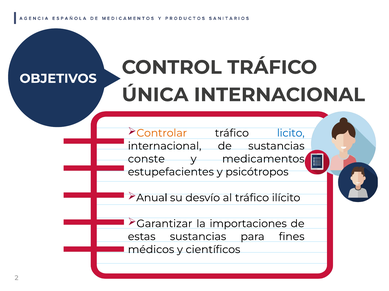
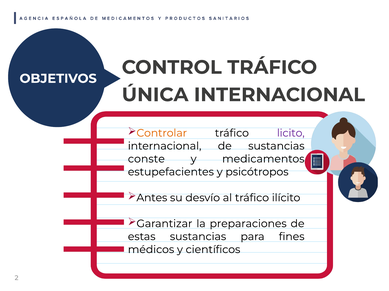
licito colour: blue -> purple (291, 133)
Anual: Anual -> Antes (152, 198)
importaciones: importaciones -> preparaciones (248, 224)
